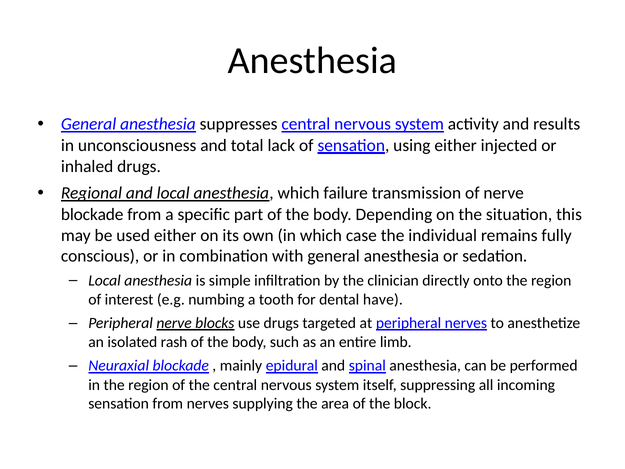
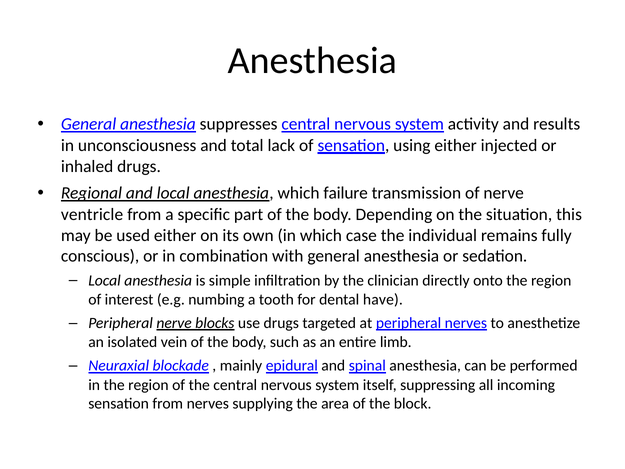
blockade: blockade -> ventricle (92, 214)
rash: rash -> vein (174, 342)
